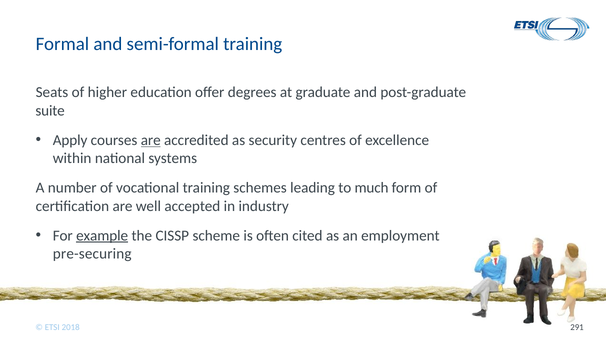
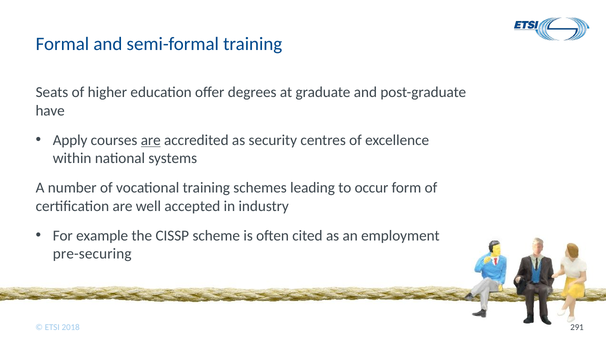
suite: suite -> have (50, 111)
much: much -> occur (371, 188)
example underline: present -> none (102, 236)
